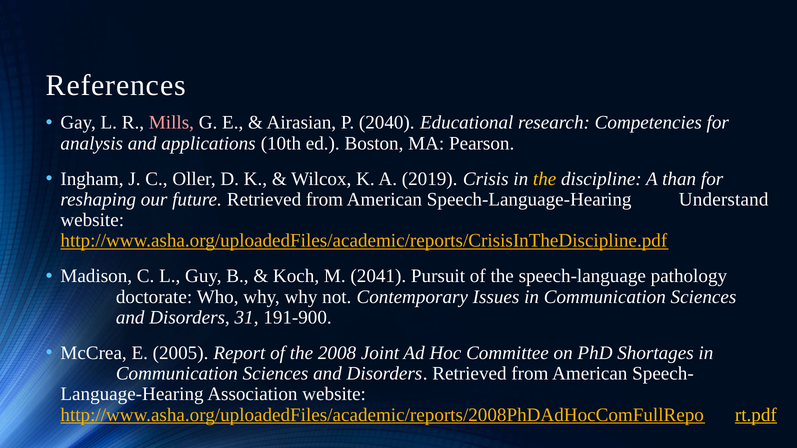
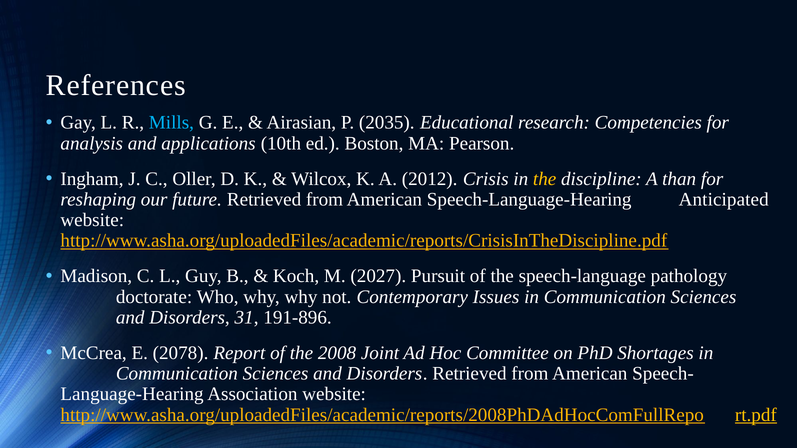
Mills colour: pink -> light blue (171, 123)
2040: 2040 -> 2035 (387, 123)
2019: 2019 -> 2012 (430, 179)
Understand: Understand -> Anticipated (724, 200)
2041: 2041 -> 2027 (378, 276)
191-900: 191-900 -> 191-896 (298, 318)
2005: 2005 -> 2078 (181, 353)
